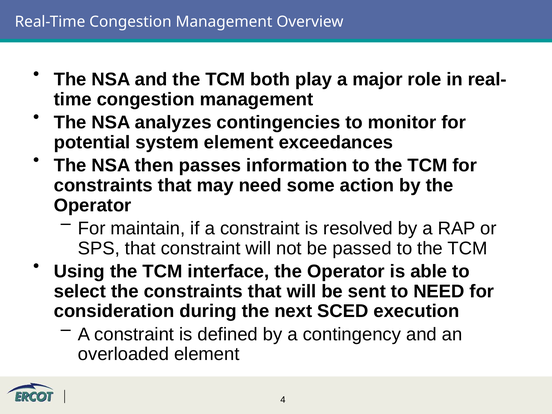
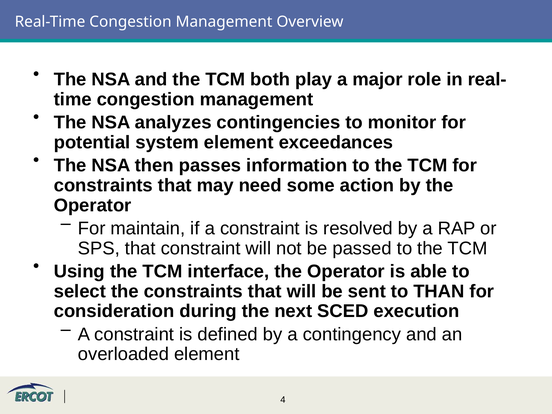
to NEED: NEED -> THAN (439, 291)
